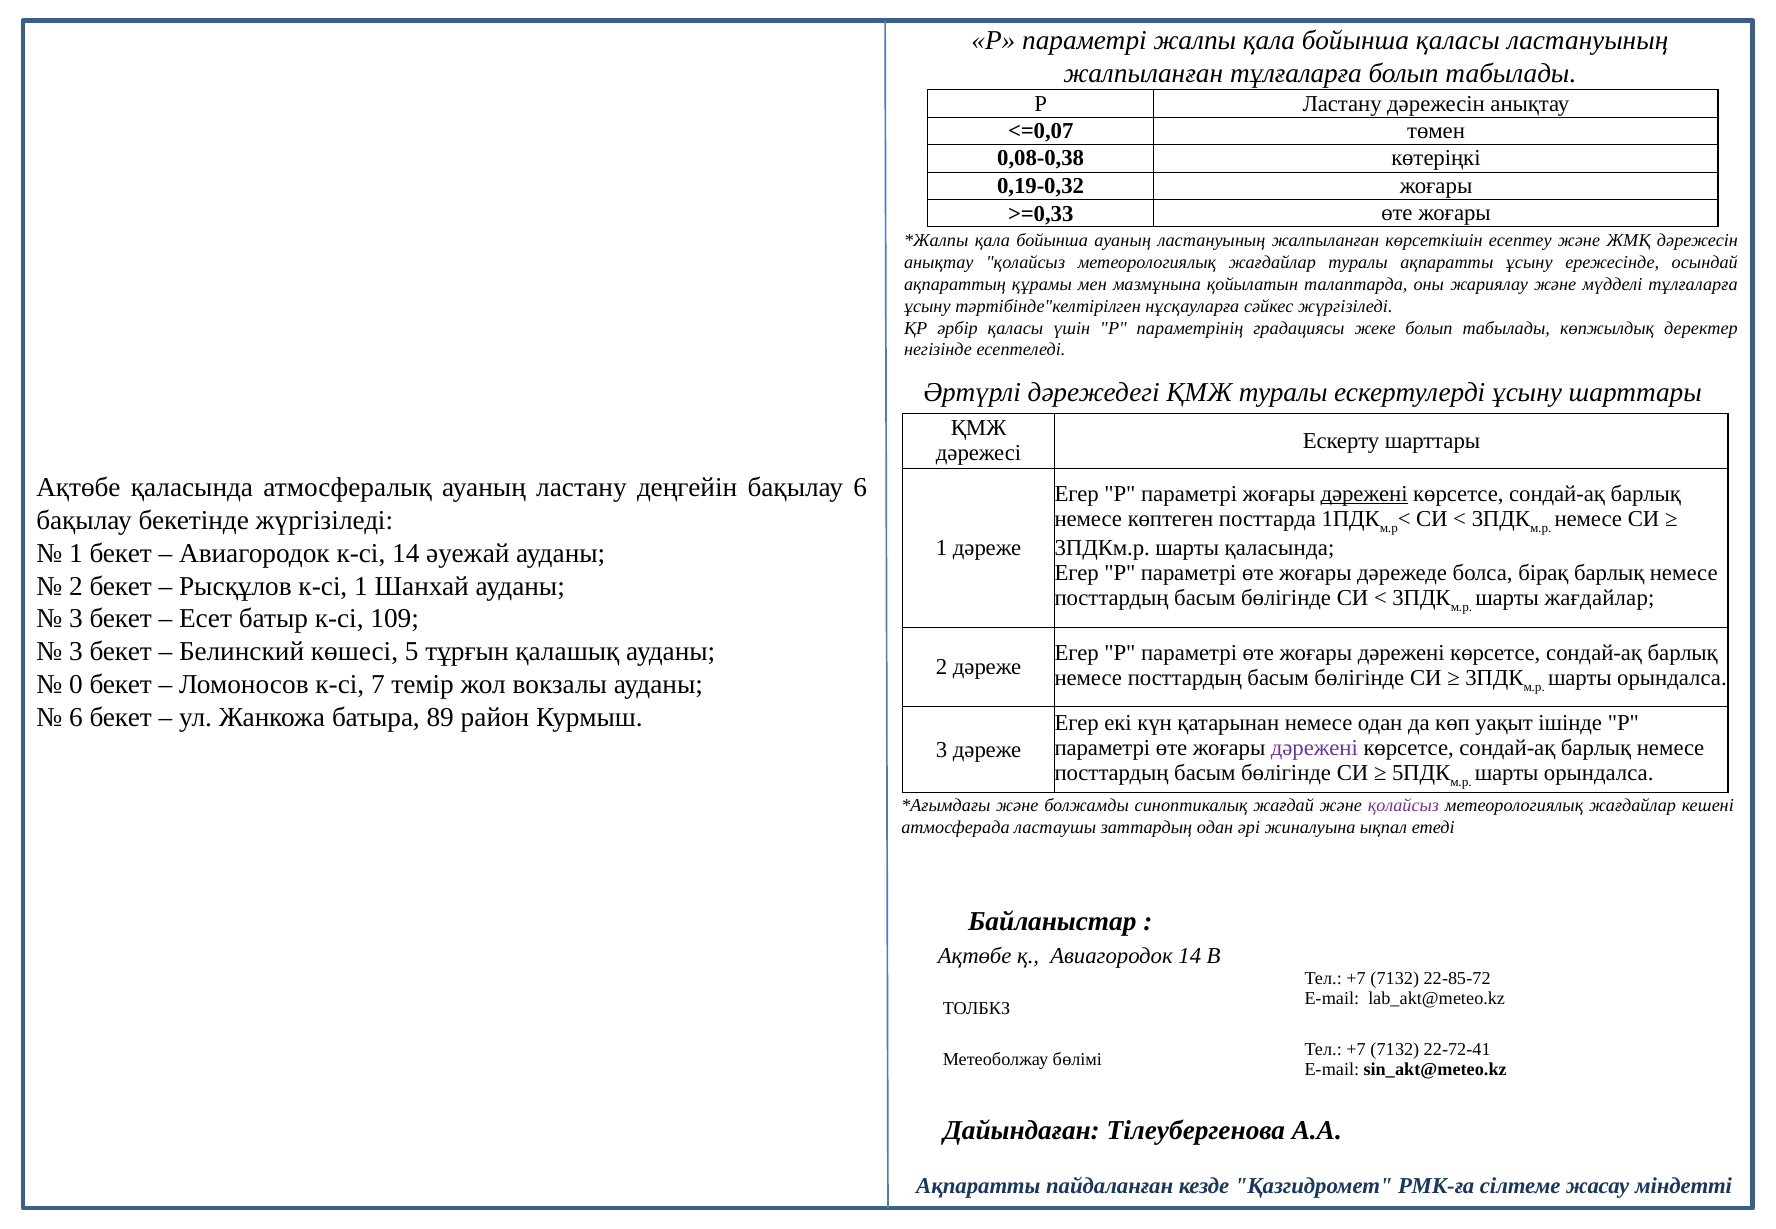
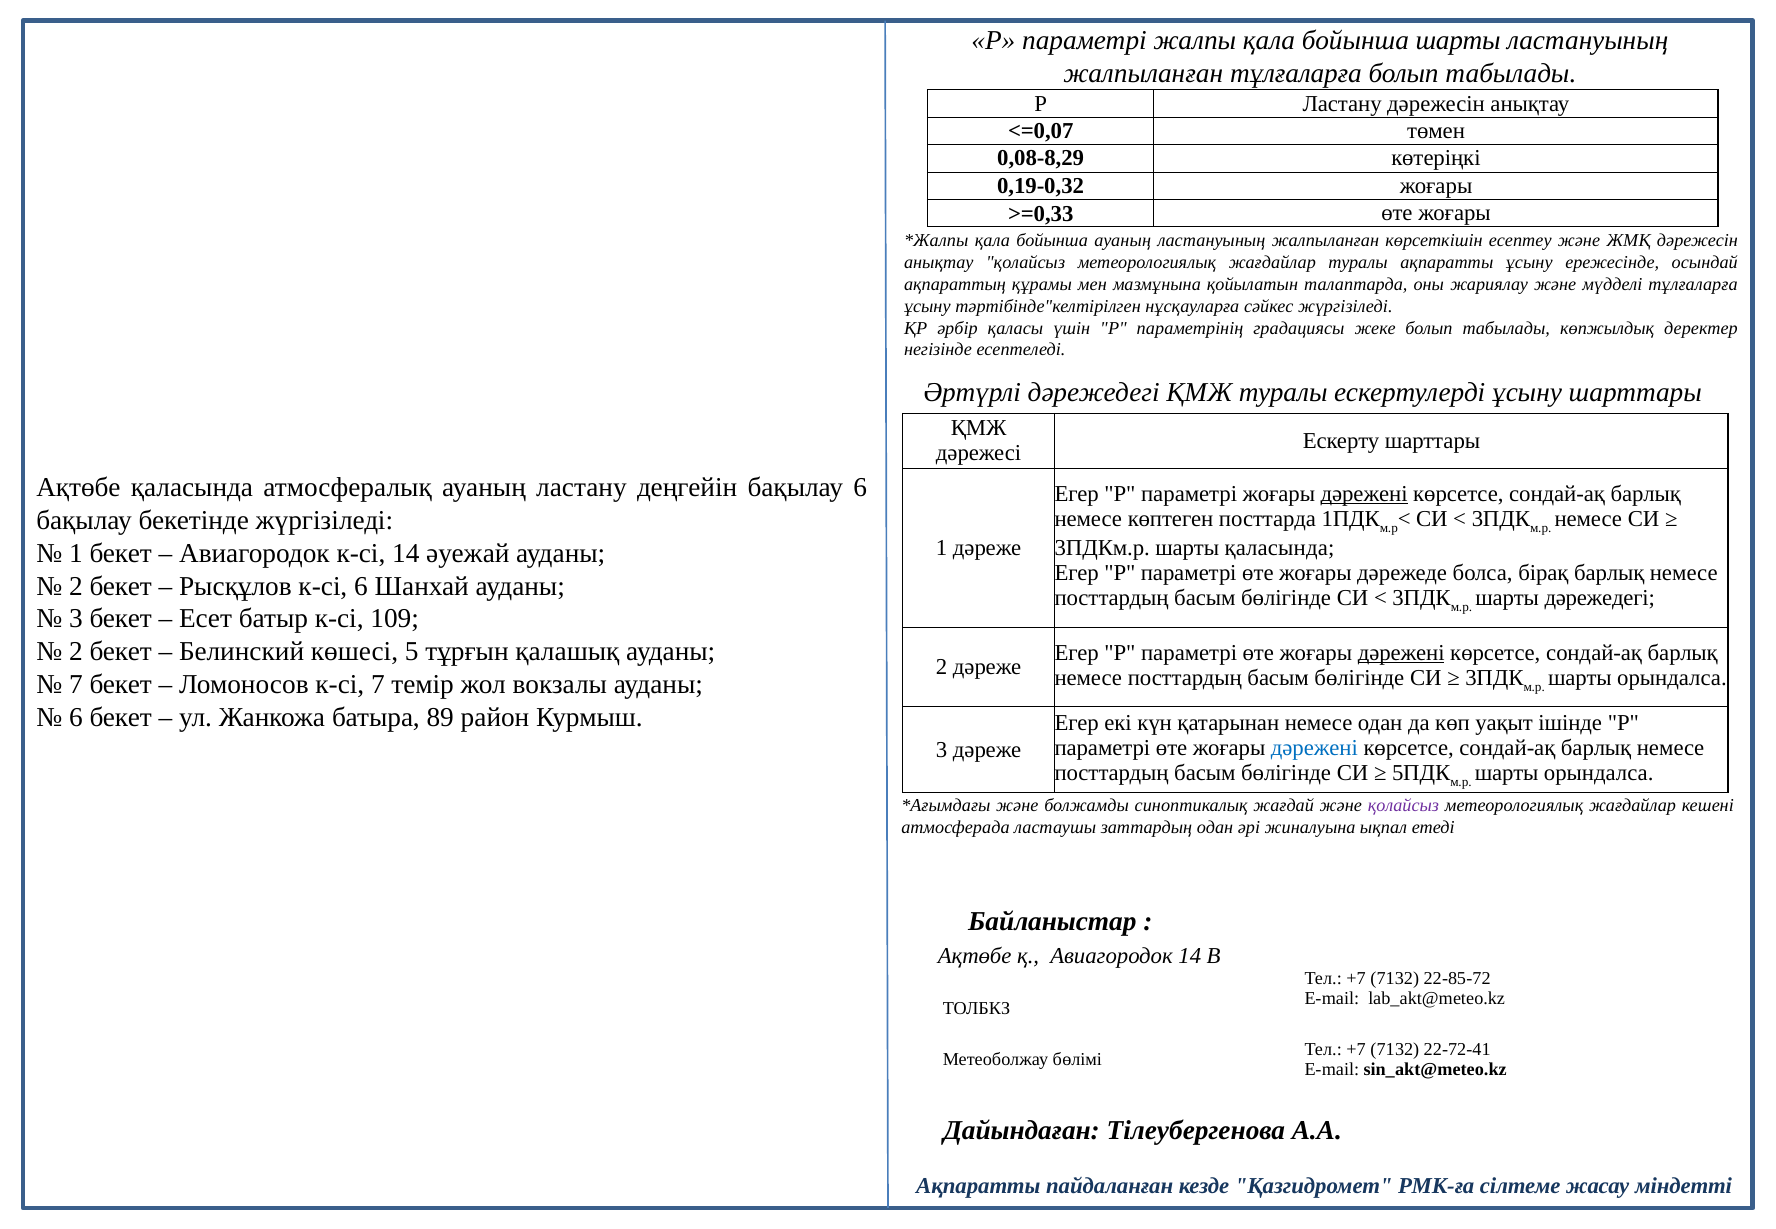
бойынша қаласы: қаласы -> шарты (1458, 40)
0,08-0,38: 0,08-0,38 -> 0,08-8,29 (1041, 159)
к-сі 1: 1 -> 6 (361, 586)
шарты жағдайлар: жағдайлар -> дәрежедегі (1600, 598)
3: 3 -> 2 (76, 652)
дәрежені underline: none -> present (1401, 653)
0: 0 -> 7 (76, 685)
дәрежені colour: purple -> blue (1314, 748)
